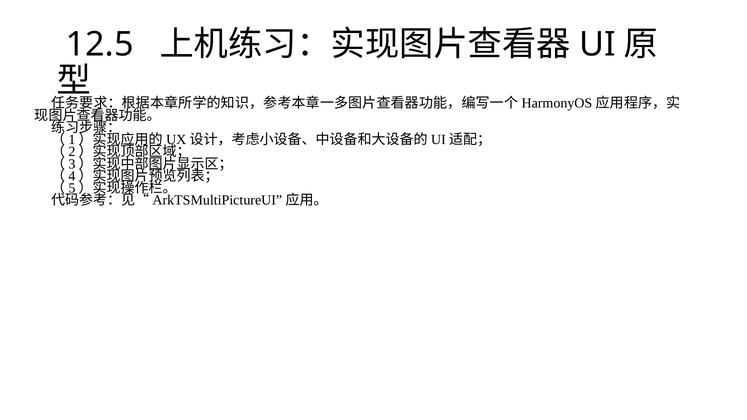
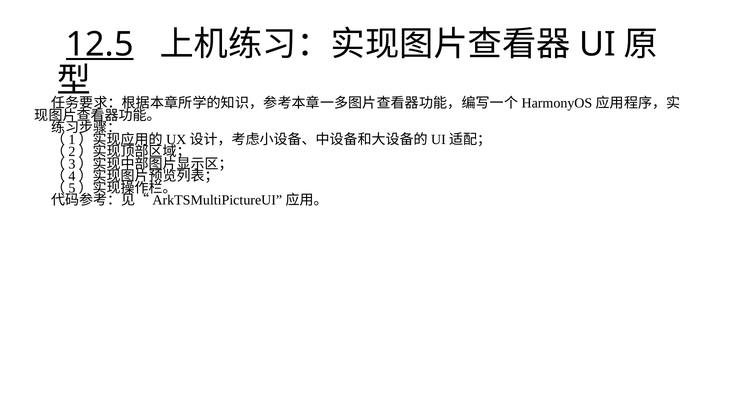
12.5 underline: none -> present (100, 44)
